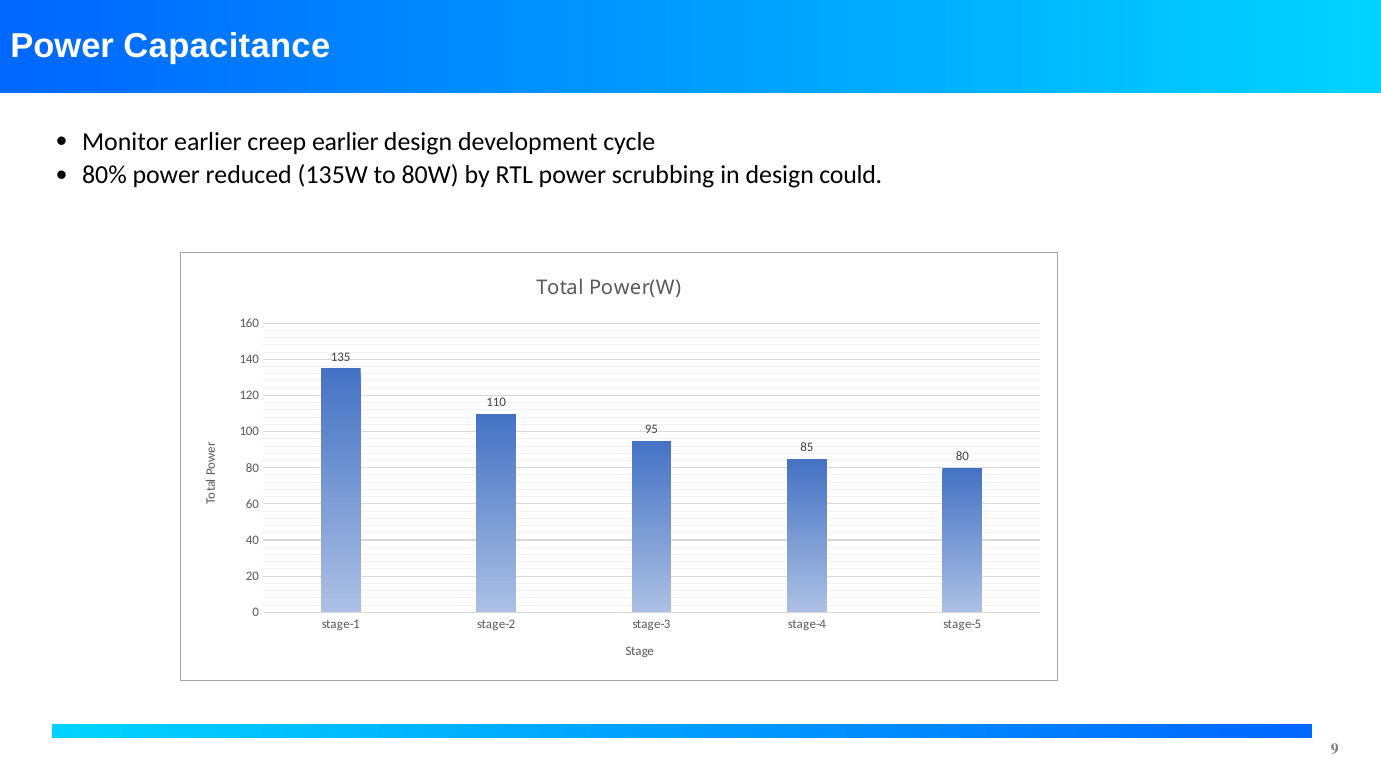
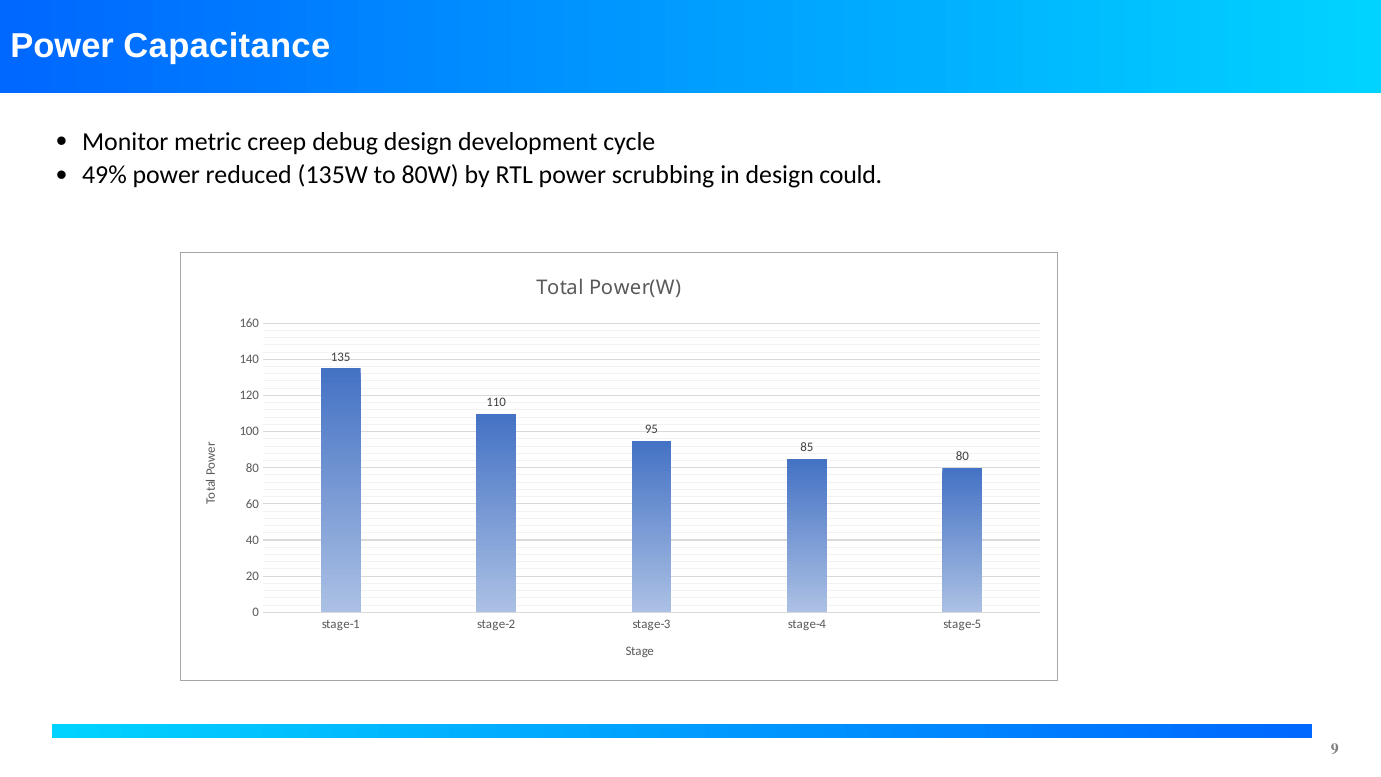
Monitor earlier: earlier -> metric (208, 141)
creep earlier: earlier -> debug (345, 141)
80%: 80% -> 49% (104, 175)
